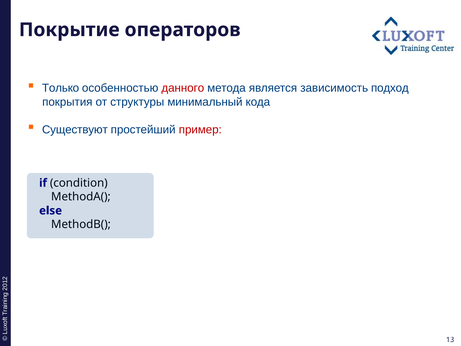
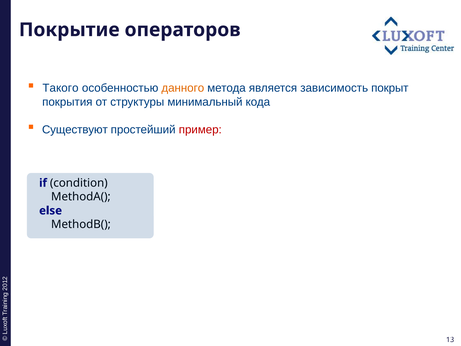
Только: Только -> Такого (60, 88)
данного colour: red -> orange (183, 88)
подход: подход -> покрыт (390, 88)
